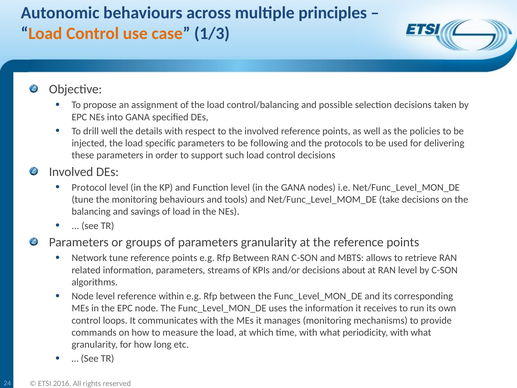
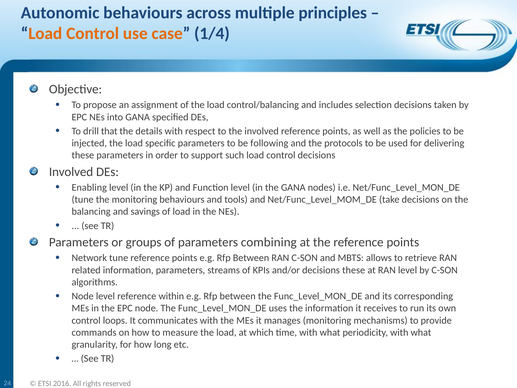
1/3: 1/3 -> 1/4 (212, 34)
possible: possible -> includes (336, 105)
drill well: well -> that (109, 131)
Protocol: Protocol -> Enabling (89, 187)
parameters granularity: granularity -> combining (269, 242)
decisions about: about -> these (354, 270)
